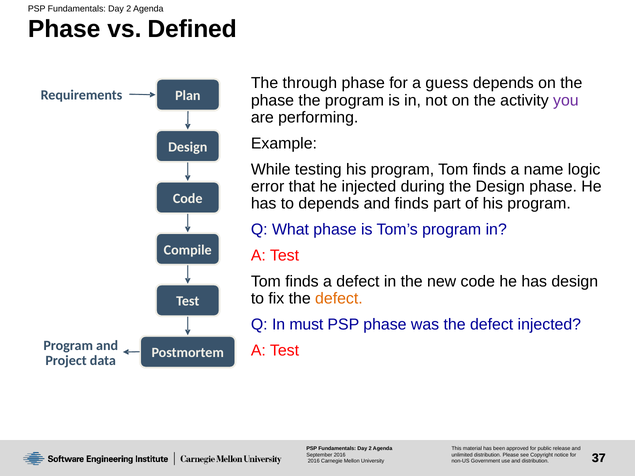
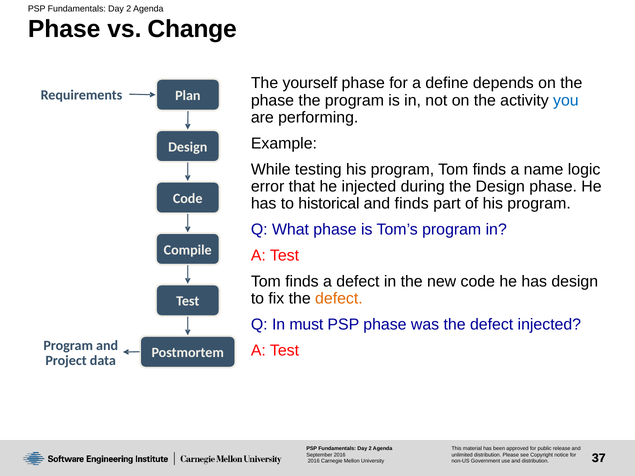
Defined: Defined -> Change (192, 29)
through: through -> yourself (310, 83)
guess: guess -> define (447, 83)
you colour: purple -> blue (566, 100)
to depends: depends -> historical (329, 204)
